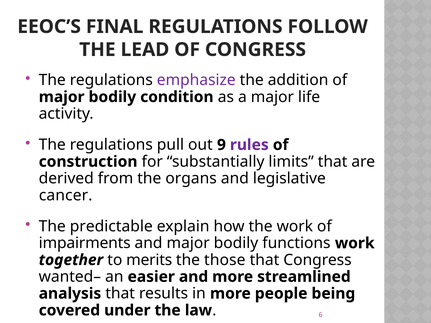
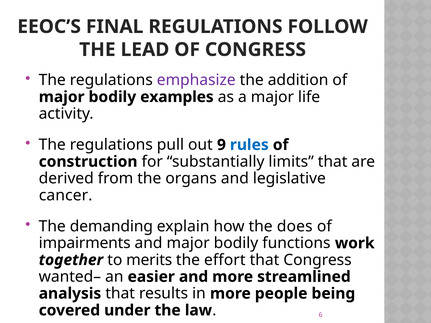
condition: condition -> examples (177, 97)
rules colour: purple -> blue (249, 145)
predictable: predictable -> demanding (111, 227)
the work: work -> does (295, 227)
those: those -> effort (225, 260)
